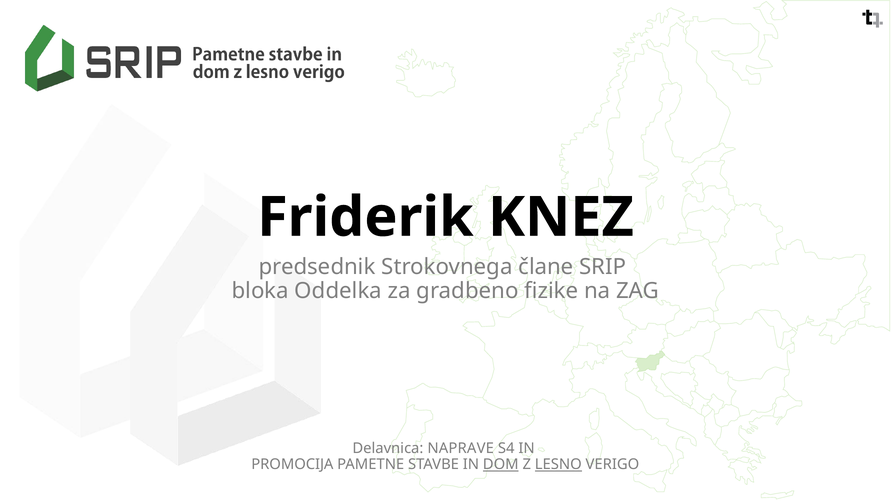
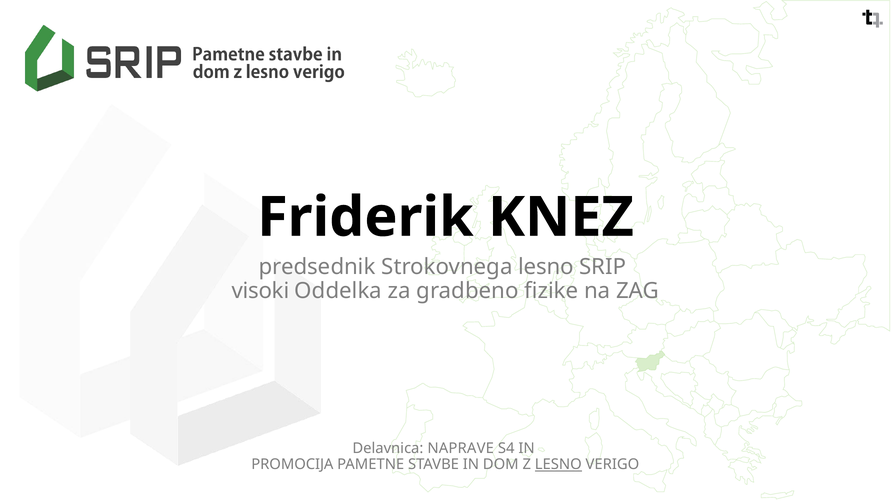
Strokovnega člane: člane -> lesno (546, 267)
bloka: bloka -> visoki (260, 291)
DOM underline: present -> none (501, 465)
